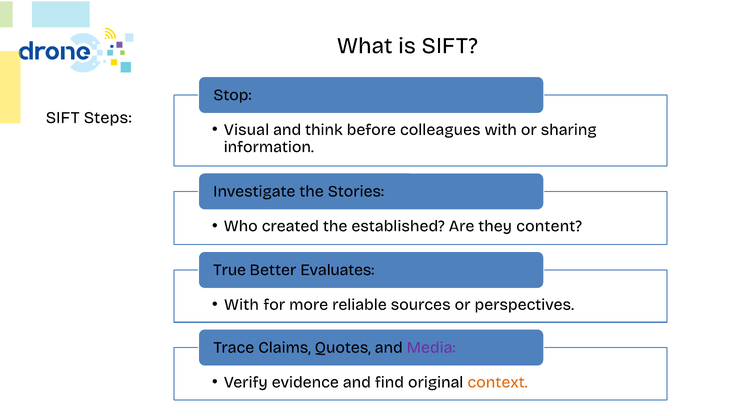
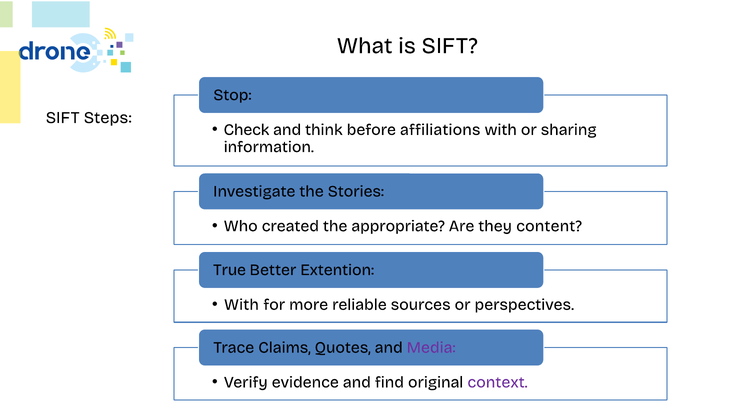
Visual: Visual -> Check (246, 130)
colleagues: colleagues -> affiliations (440, 130)
established: established -> appropriate (398, 226)
Evaluates: Evaluates -> Extention (337, 270)
context colour: orange -> purple (497, 382)
